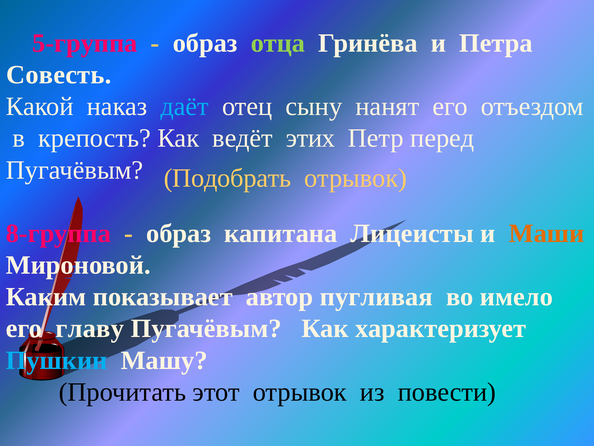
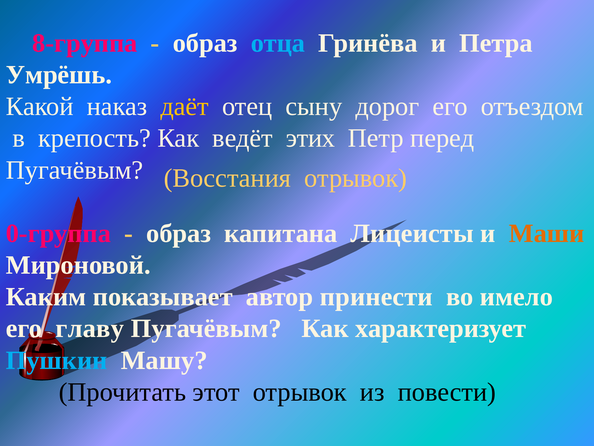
5-группа: 5-группа -> 8-группа (85, 43)
отца colour: light green -> light blue (278, 43)
Совесть: Совесть -> Умрёшь (59, 75)
даёт colour: light blue -> yellow (185, 106)
нанят: нанят -> дорог (387, 106)
Подобрать: Подобрать -> Восстания (227, 178)
8-группа: 8-группа -> 0-группа (58, 233)
пугливая: пугливая -> принести (376, 297)
